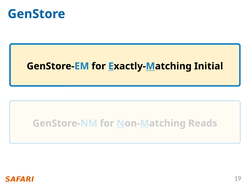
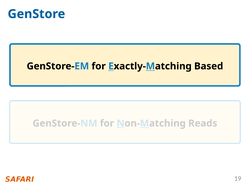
Initial: Initial -> Based (209, 66)
